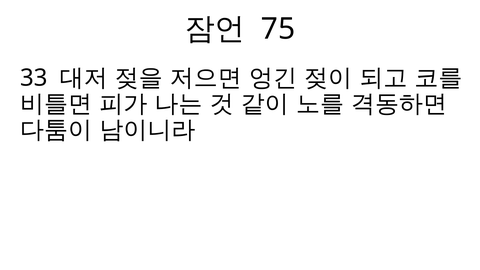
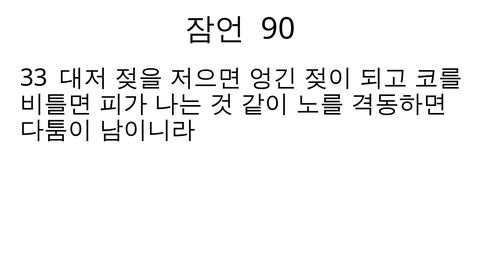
75: 75 -> 90 (278, 29)
